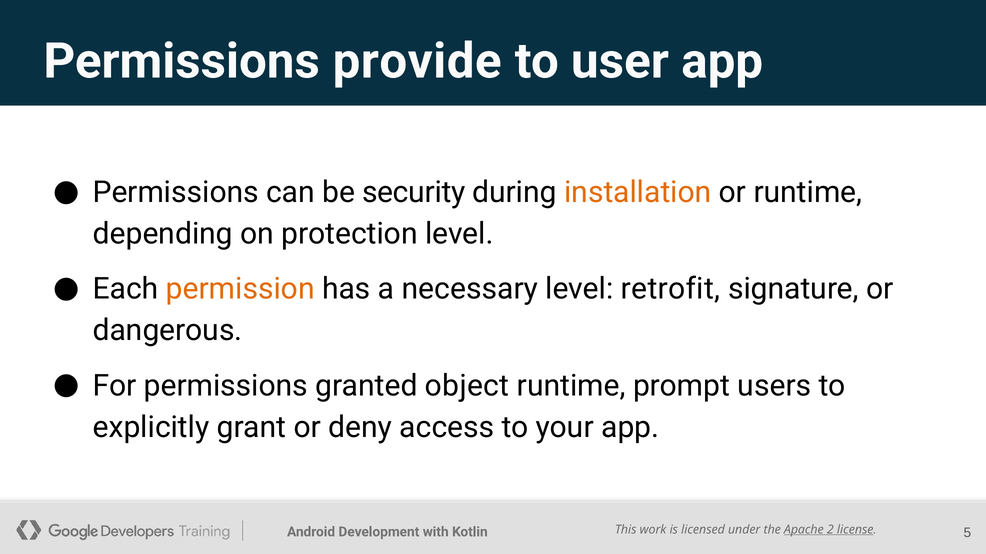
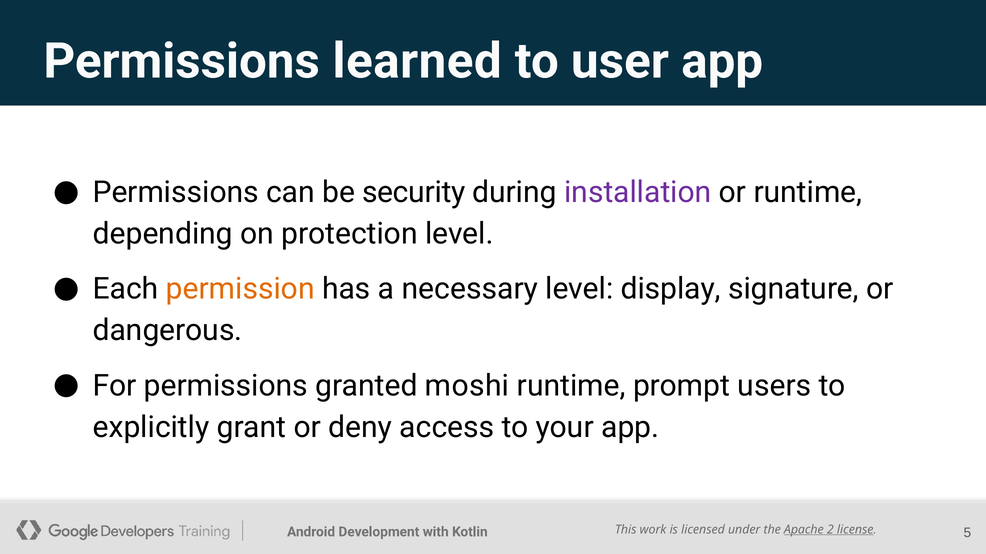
provide: provide -> learned (417, 61)
installation colour: orange -> purple (638, 193)
retrofit: retrofit -> display (671, 289)
object: object -> moshi (467, 386)
